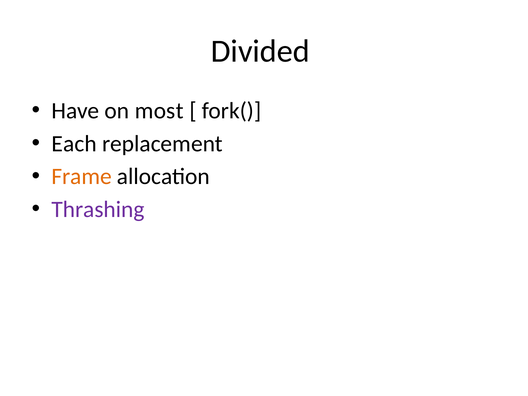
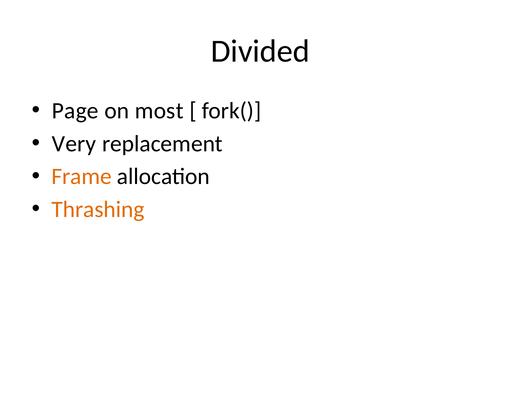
Have: Have -> Page (75, 111)
Each: Each -> Very (74, 144)
Thrashing colour: purple -> orange (98, 209)
